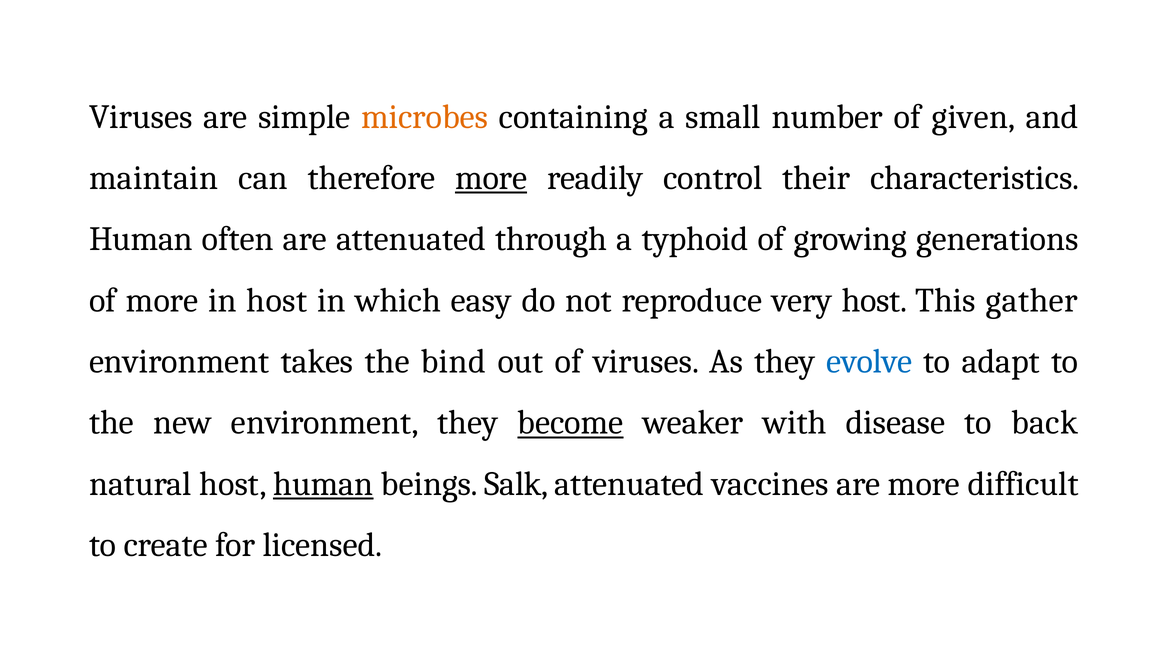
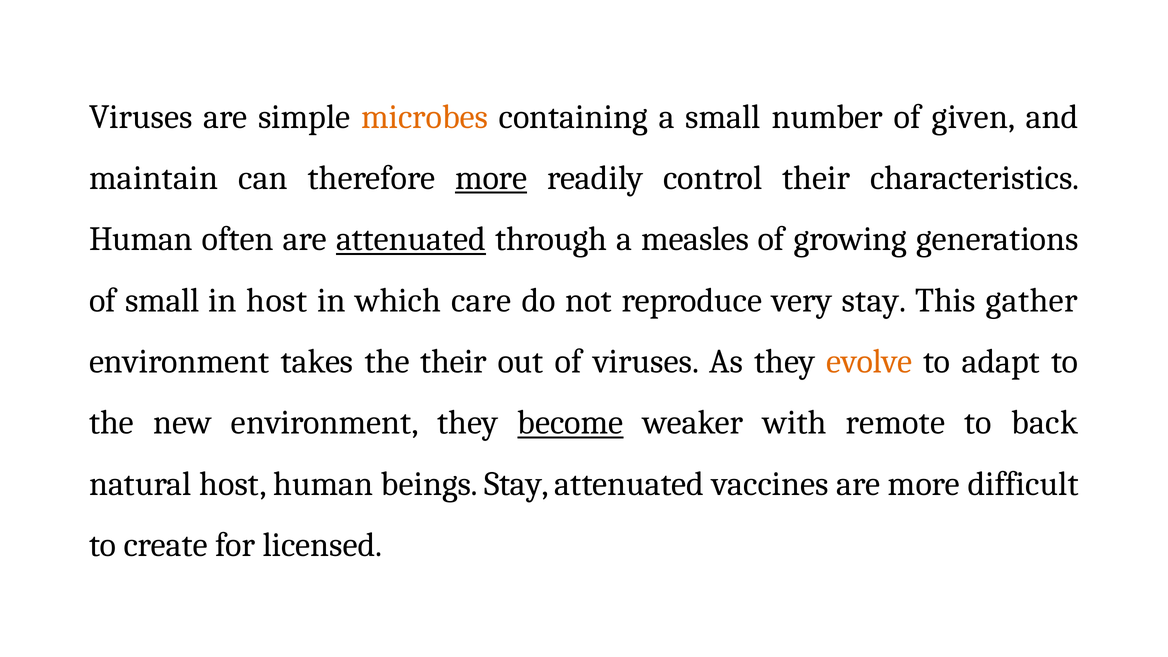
attenuated underline: none -> present (411, 239)
typhoid: typhoid -> measles (695, 239)
of more: more -> small (162, 300)
easy: easy -> care (481, 300)
very host: host -> stay (874, 300)
the bind: bind -> their (454, 362)
evolve colour: blue -> orange (869, 362)
disease: disease -> remote (895, 423)
human underline: present -> none (323, 484)
beings Salk: Salk -> Stay (516, 484)
